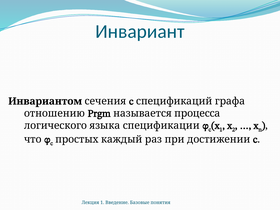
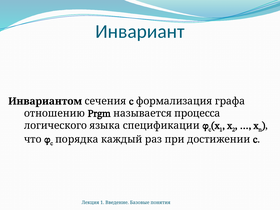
спецификаций: спецификаций -> формализация (174, 101)
простых: простых -> порядка (77, 139)
